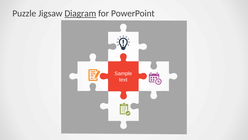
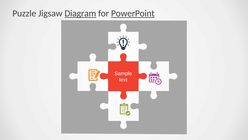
PowerPoint underline: none -> present (133, 13)
